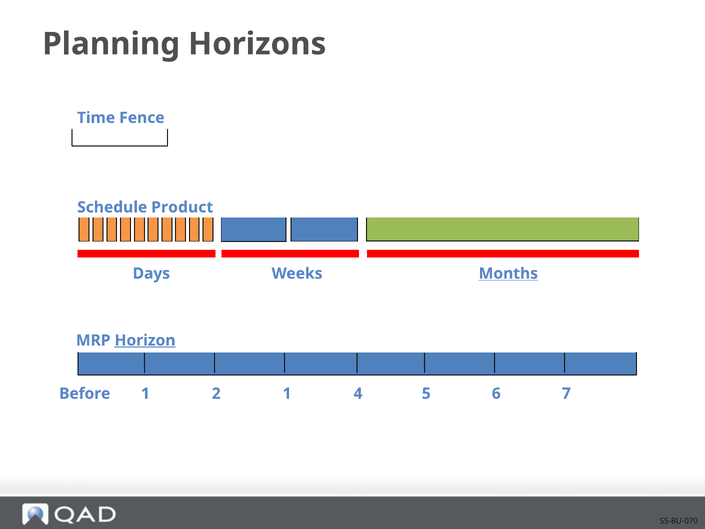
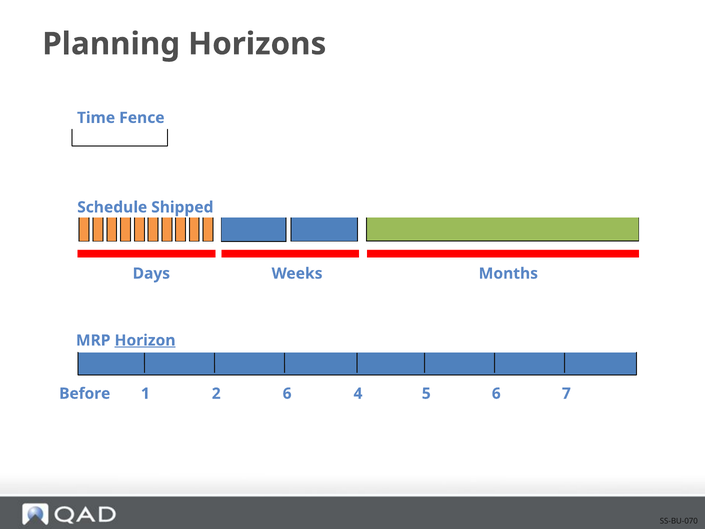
Product: Product -> Shipped (182, 207)
Months underline: present -> none (508, 273)
2 1: 1 -> 6 (287, 393)
